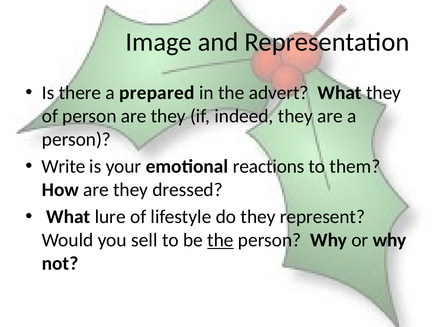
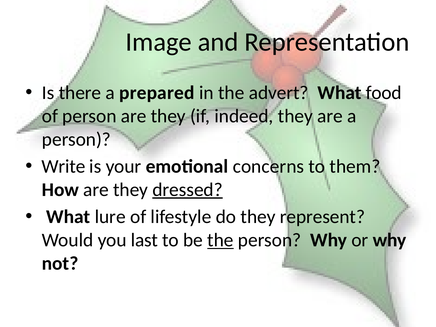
What they: they -> food (384, 93)
reactions: reactions -> concerns (268, 166)
dressed underline: none -> present (188, 190)
sell: sell -> last (144, 240)
